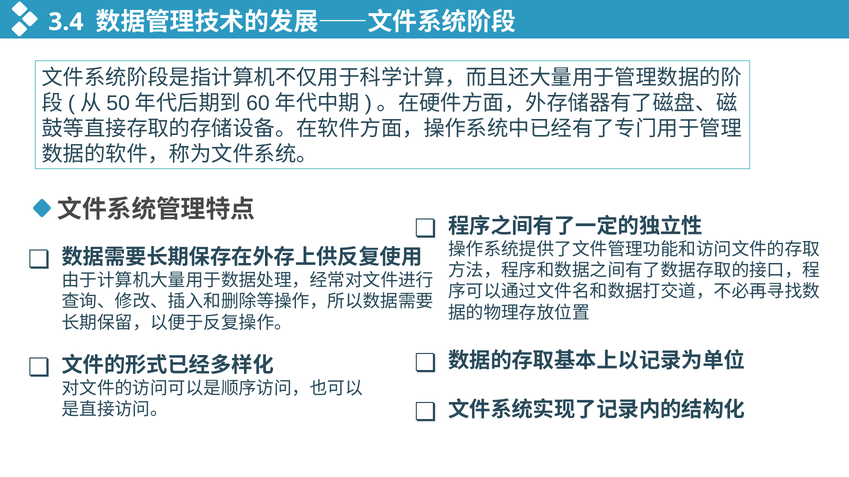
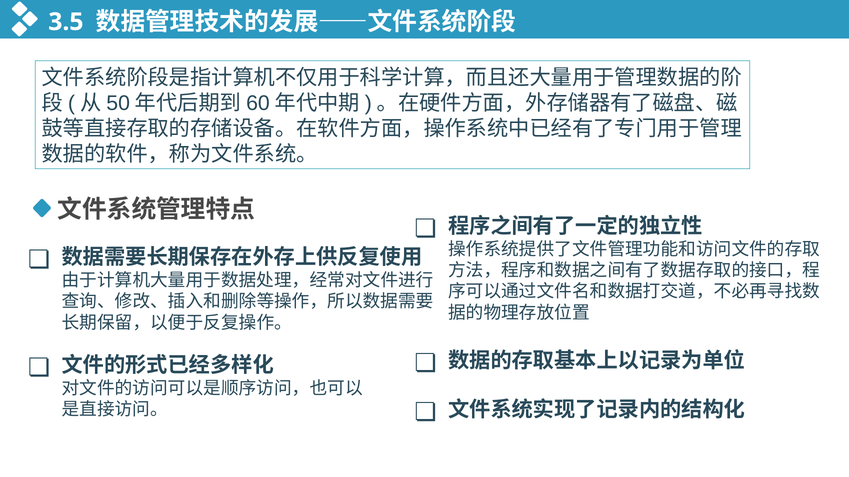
3.4: 3.4 -> 3.5 (66, 22)
